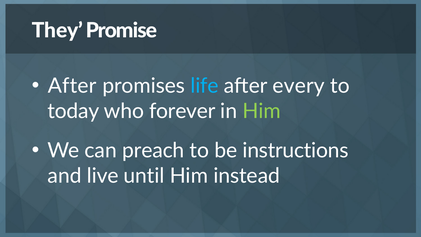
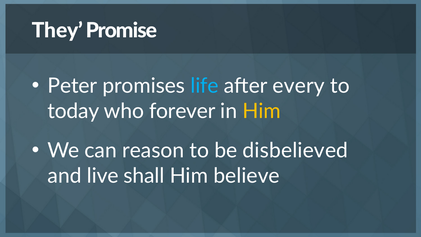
After: After -> Peter (72, 86)
Him colour: light green -> yellow (262, 111)
preach: preach -> reason (153, 150)
instructions: instructions -> disbelieved (295, 150)
until: until -> shall (144, 176)
instead: instead -> believe (247, 176)
